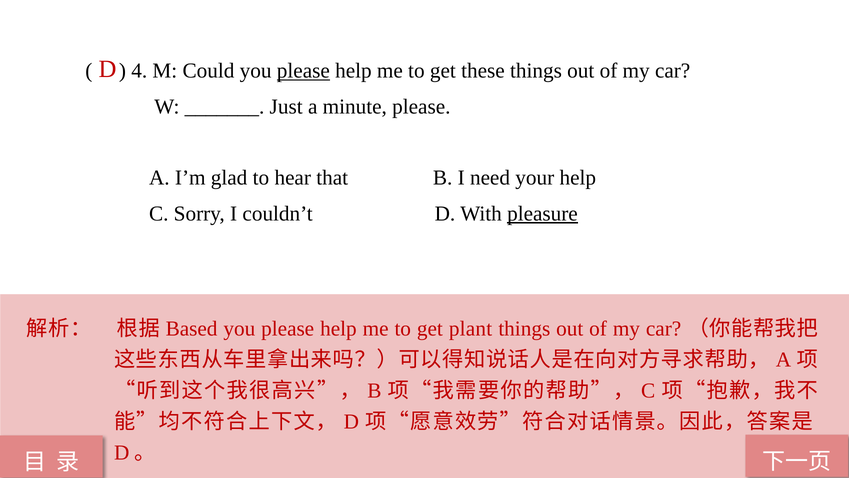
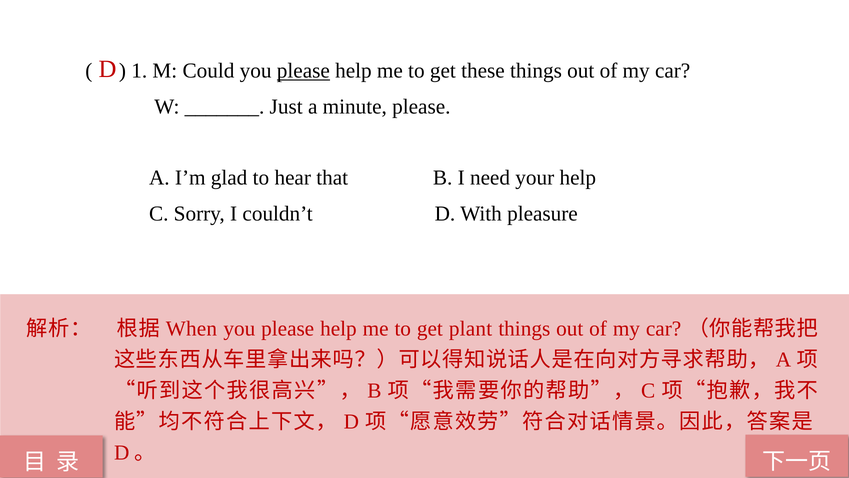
4: 4 -> 1 (139, 71)
pleasure underline: present -> none (542, 213)
Based: Based -> When (191, 328)
